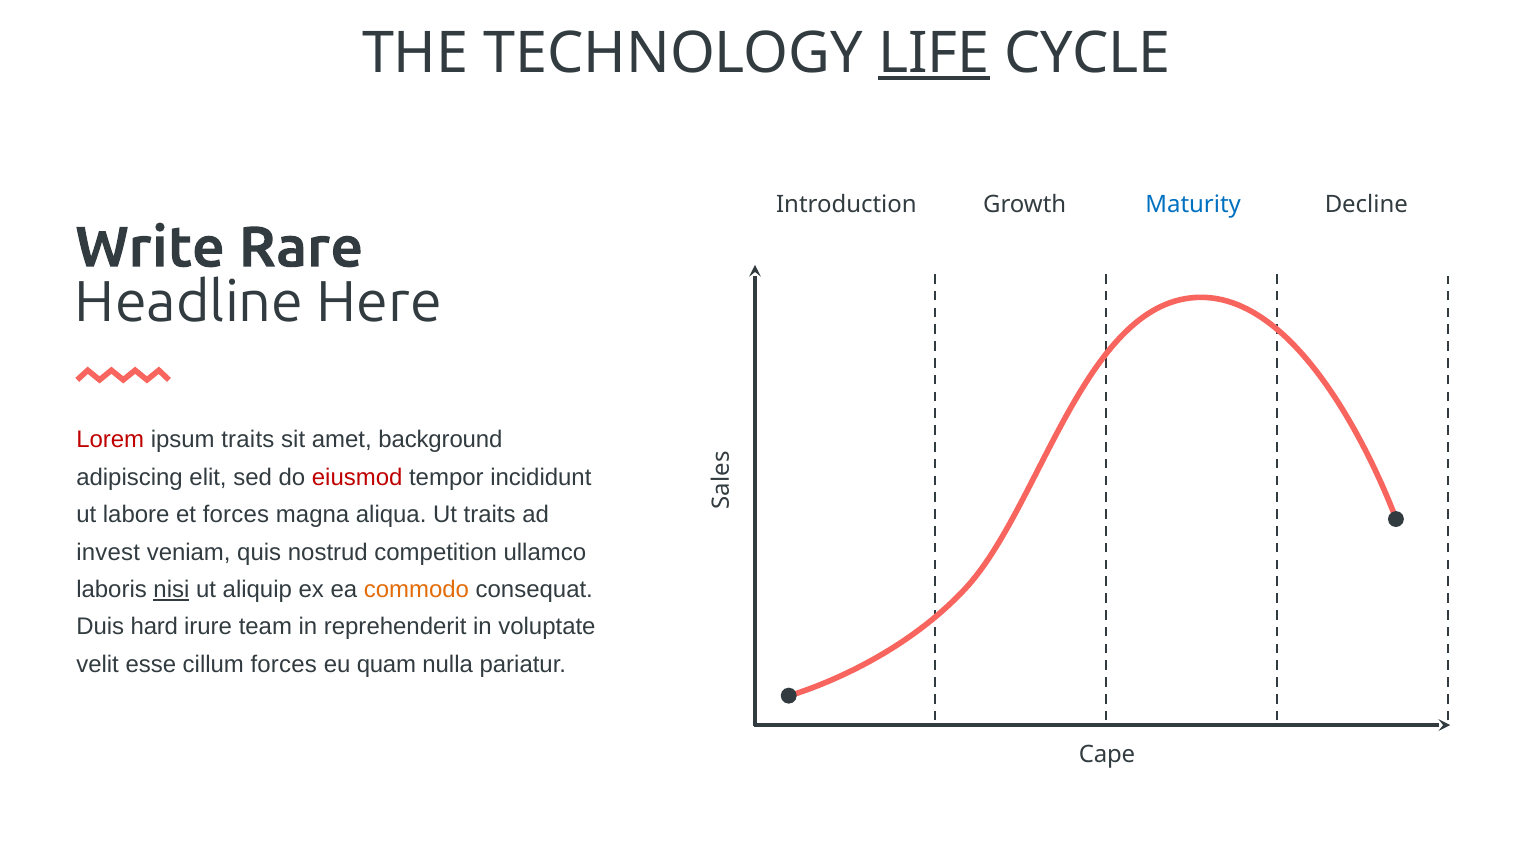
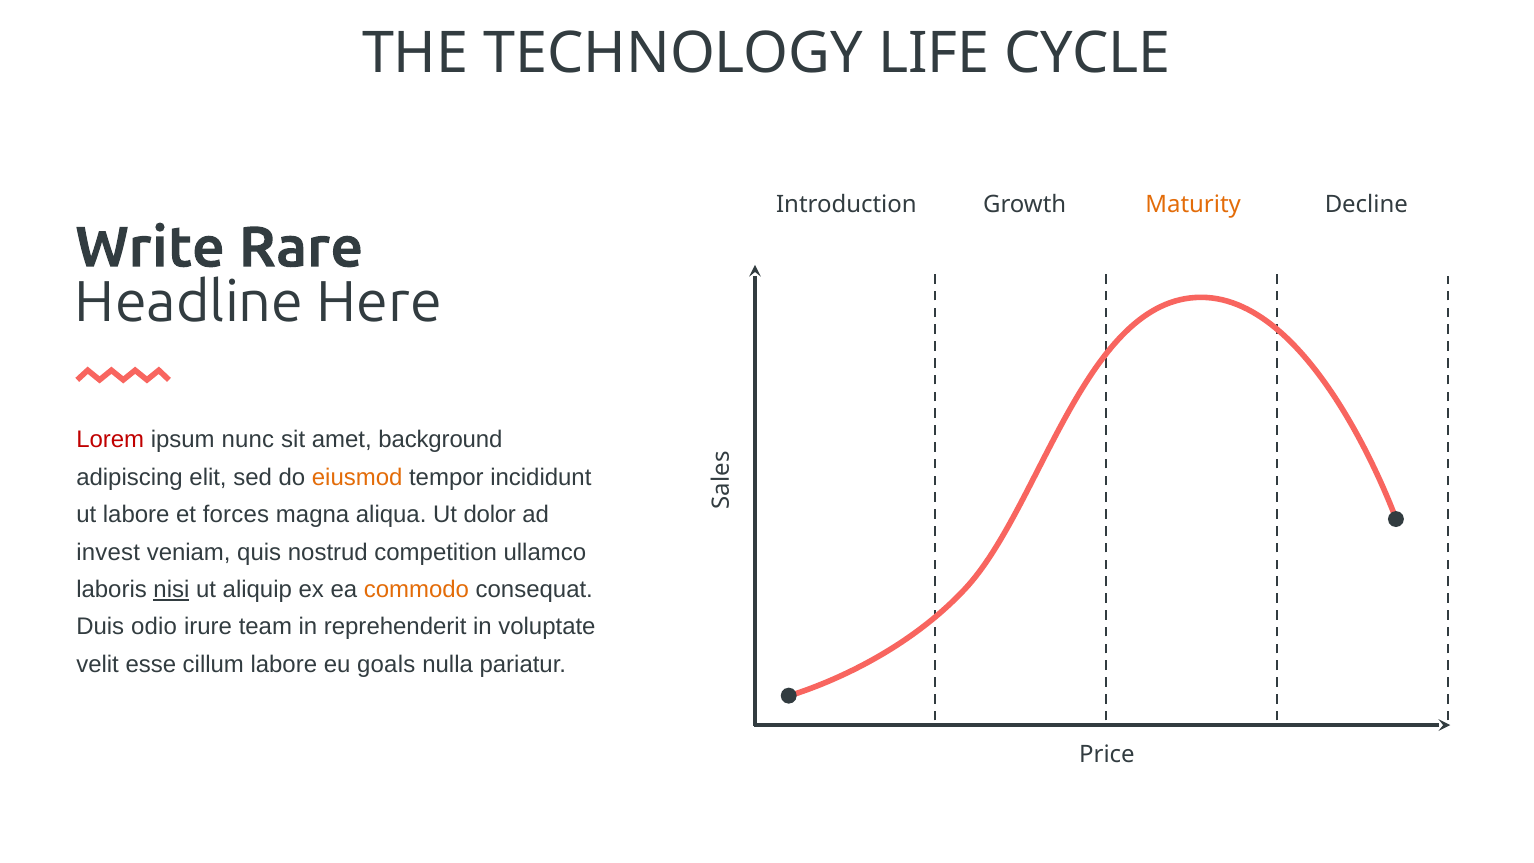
LIFE underline: present -> none (934, 53)
Maturity colour: blue -> orange (1193, 204)
ipsum traits: traits -> nunc (248, 440)
eiusmod colour: red -> orange (357, 477)
Ut traits: traits -> dolor (490, 515)
hard: hard -> odio (154, 627)
cillum forces: forces -> labore (284, 664)
quam: quam -> goals (386, 664)
Cape: Cape -> Price (1107, 754)
